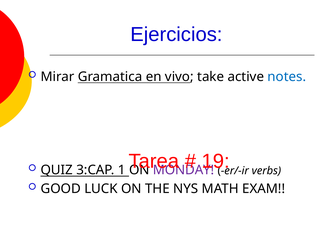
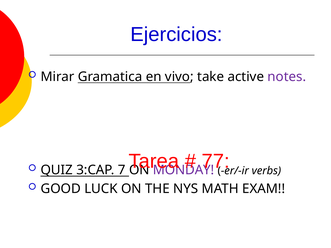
notes colour: blue -> purple (287, 77)
19: 19 -> 77 (216, 161)
1: 1 -> 7 (122, 170)
